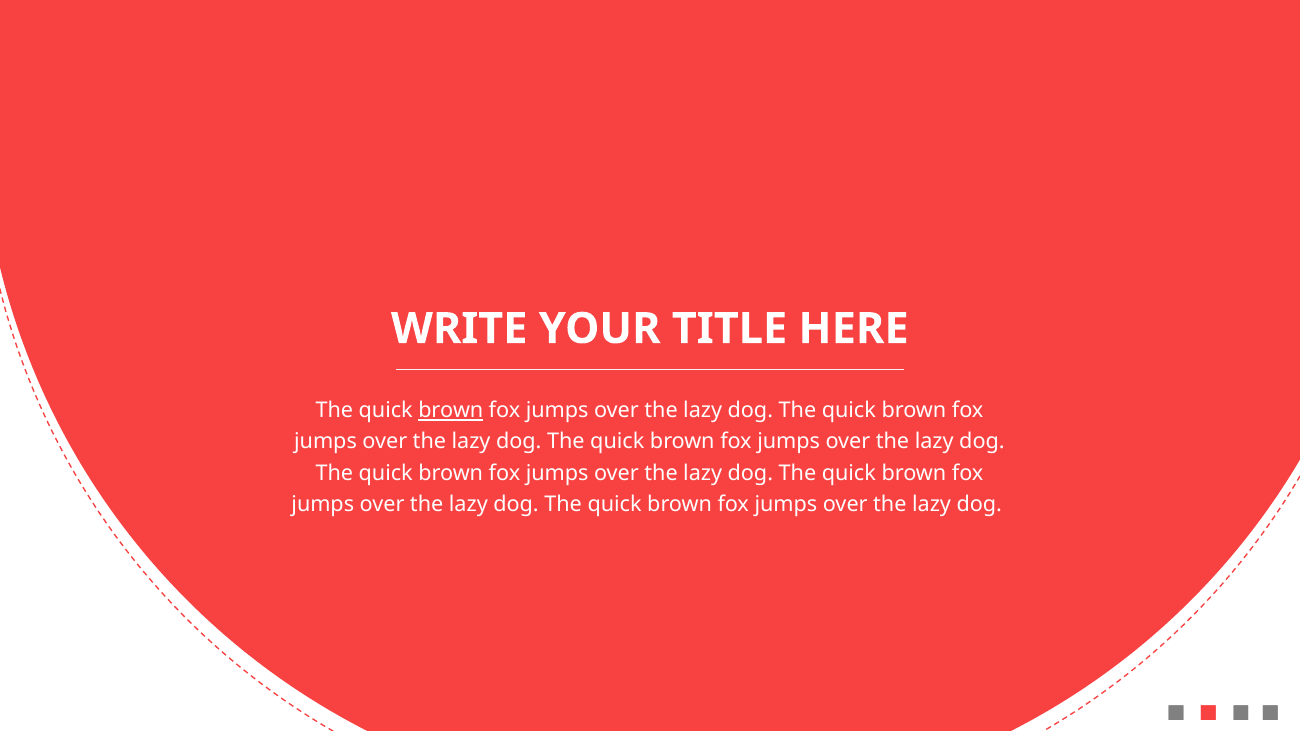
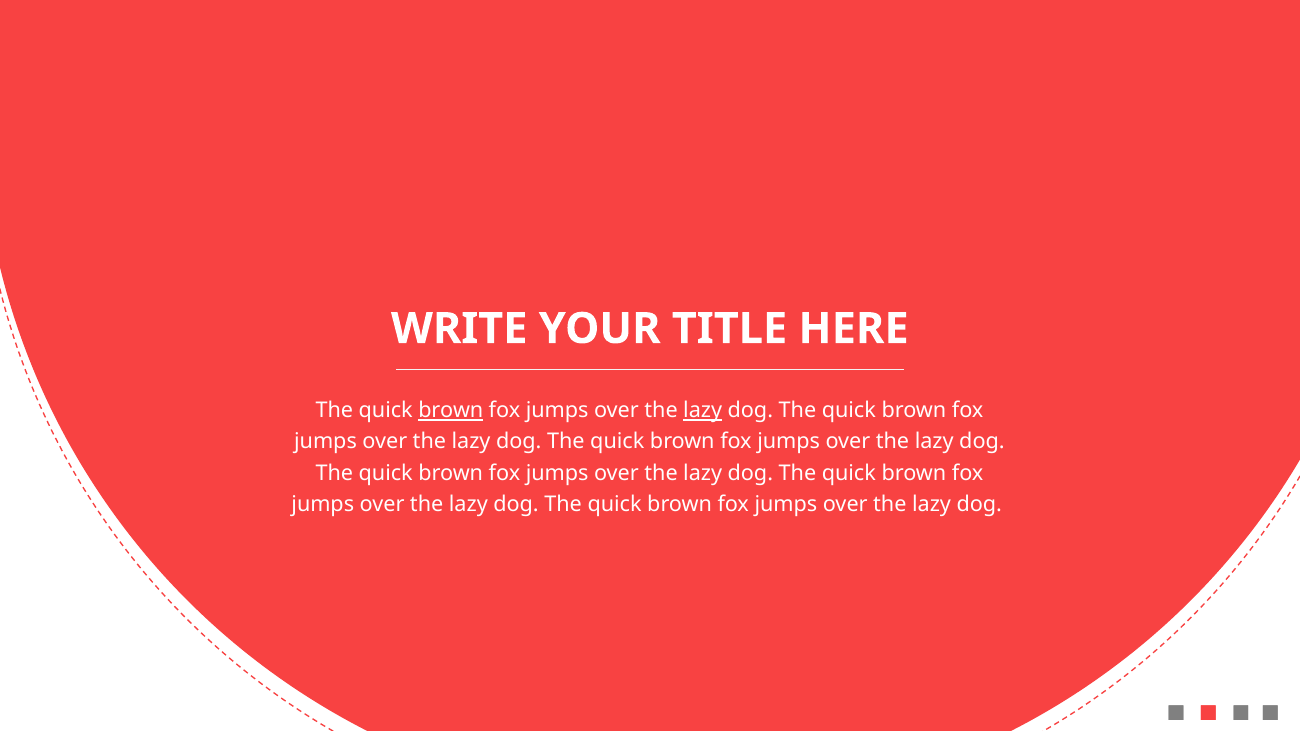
lazy underline: none -> present (703, 411)
